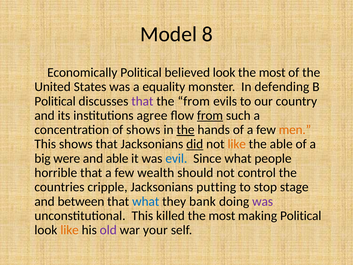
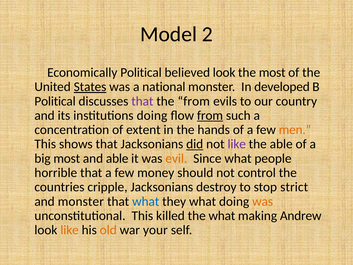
8: 8 -> 2 (207, 34)
States underline: none -> present (90, 87)
equality: equality -> national (164, 87)
defending: defending -> developed (282, 87)
institutions agree: agree -> doing (152, 115)
of shows: shows -> extent (143, 130)
the underline: present -> none (186, 130)
like colour: orange -> purple (237, 144)
big were: were -> most (67, 158)
evil colour: blue -> orange (176, 158)
wealth: wealth -> money (156, 173)
putting: putting -> destroy (216, 187)
stage: stage -> strict (294, 187)
and between: between -> monster (81, 201)
they bank: bank -> what (203, 201)
was colour: purple -> orange (263, 201)
killed the most: most -> what (222, 216)
making Political: Political -> Andrew (301, 216)
old colour: purple -> orange (108, 230)
